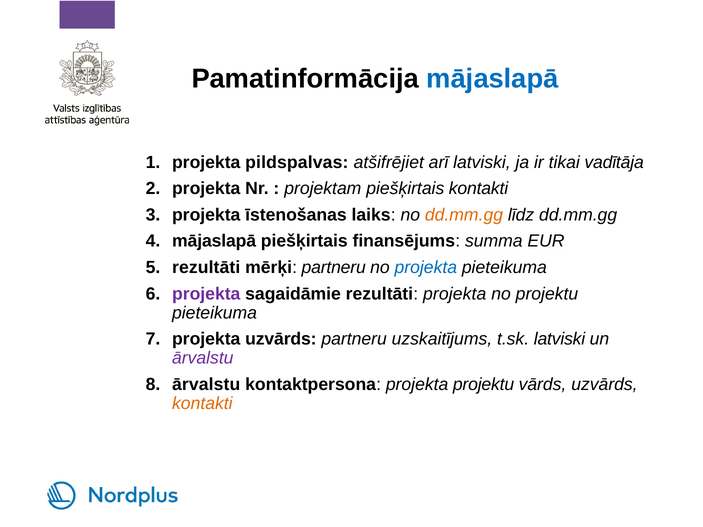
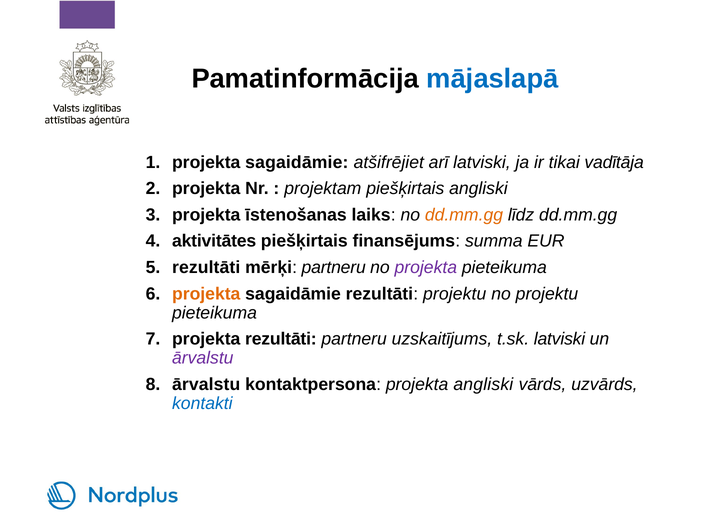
pildspalvas: pildspalvas -> sagaidāmie (297, 162)
piešķirtais kontakti: kontakti -> angliski (478, 189)
mājaslapā: mājaslapā -> aktivitātes (214, 241)
projekta colour: blue -> purple (426, 268)
projekta colour: purple -> orange (206, 294)
rezultāti projekta: projekta -> projektu (455, 294)
projekta uzvārds: uzvārds -> rezultāti (281, 339)
projekta projektu: projektu -> angliski (483, 385)
kontakti colour: orange -> blue (202, 403)
